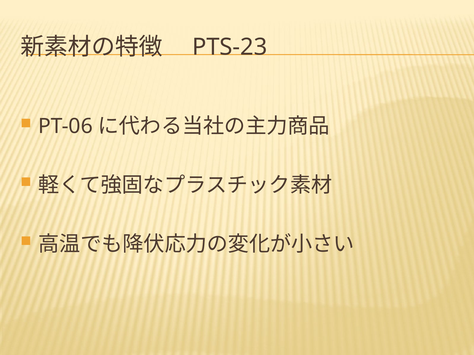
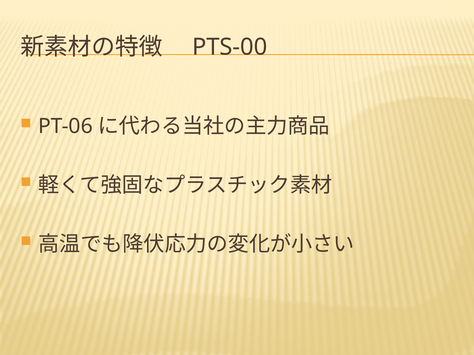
PTS-23: PTS-23 -> PTS-00 (230, 47)
